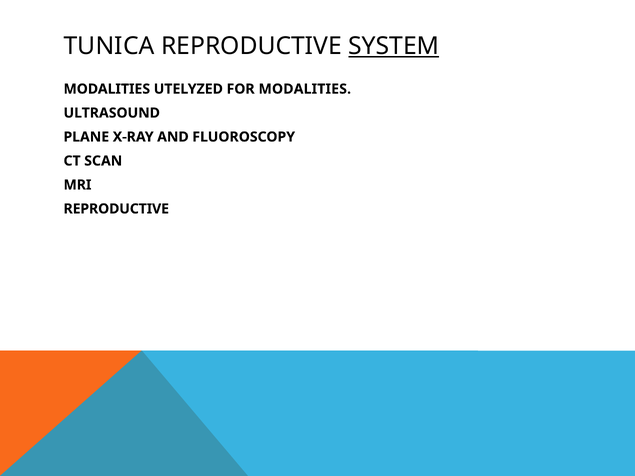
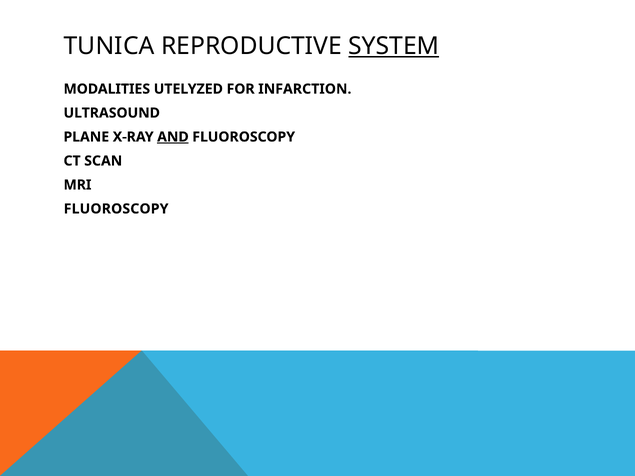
FOR MODALITIES: MODALITIES -> INFARCTION (305, 89)
AND underline: none -> present (173, 137)
REPRODUCTIVE: REPRODUCTIVE -> FLUOROSCOPY (116, 209)
